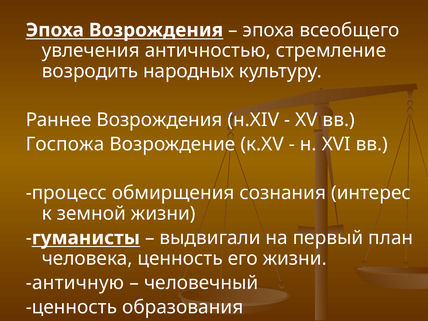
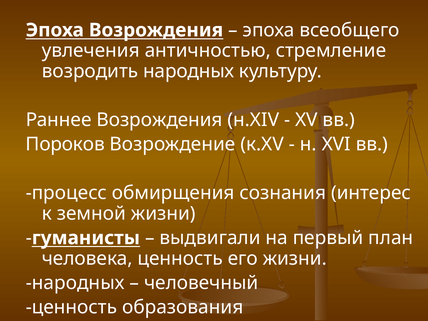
Госпожа: Госпожа -> Пороков (65, 144)
античную: античную -> народных (75, 283)
